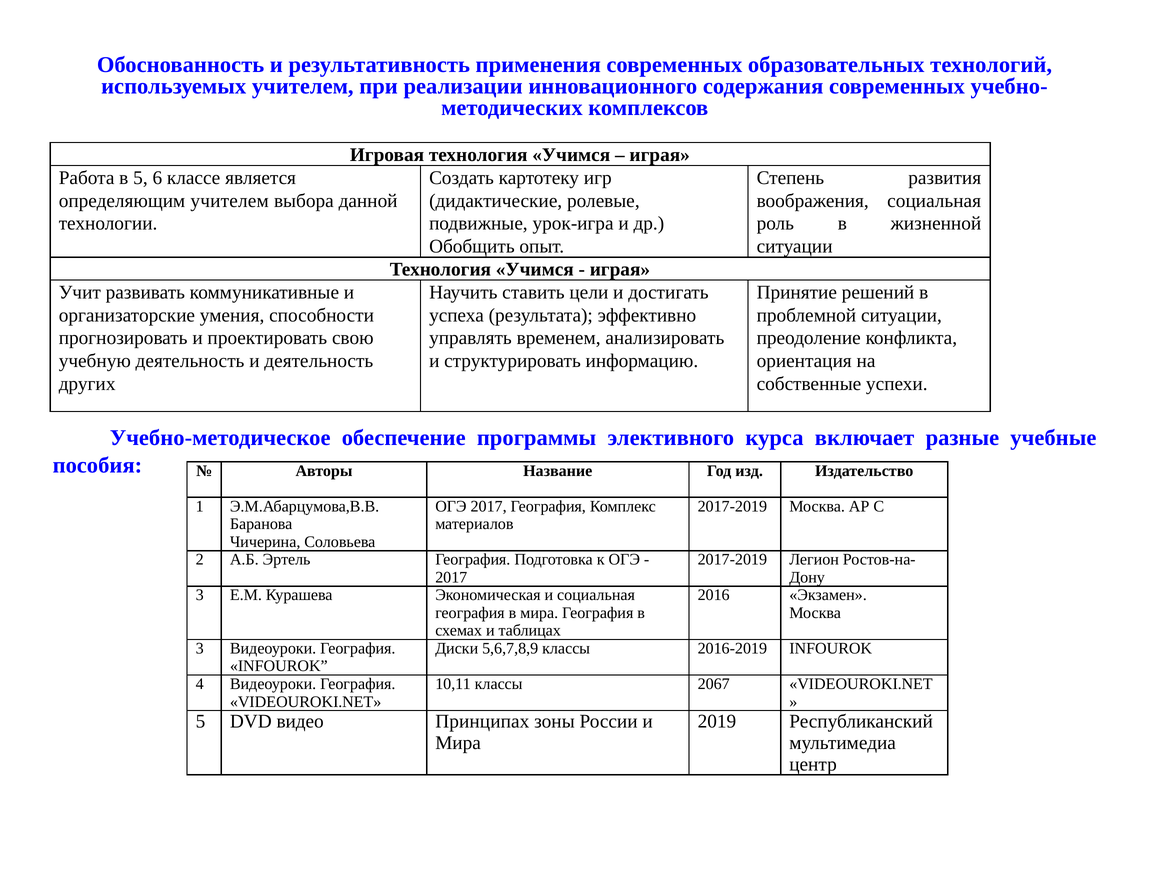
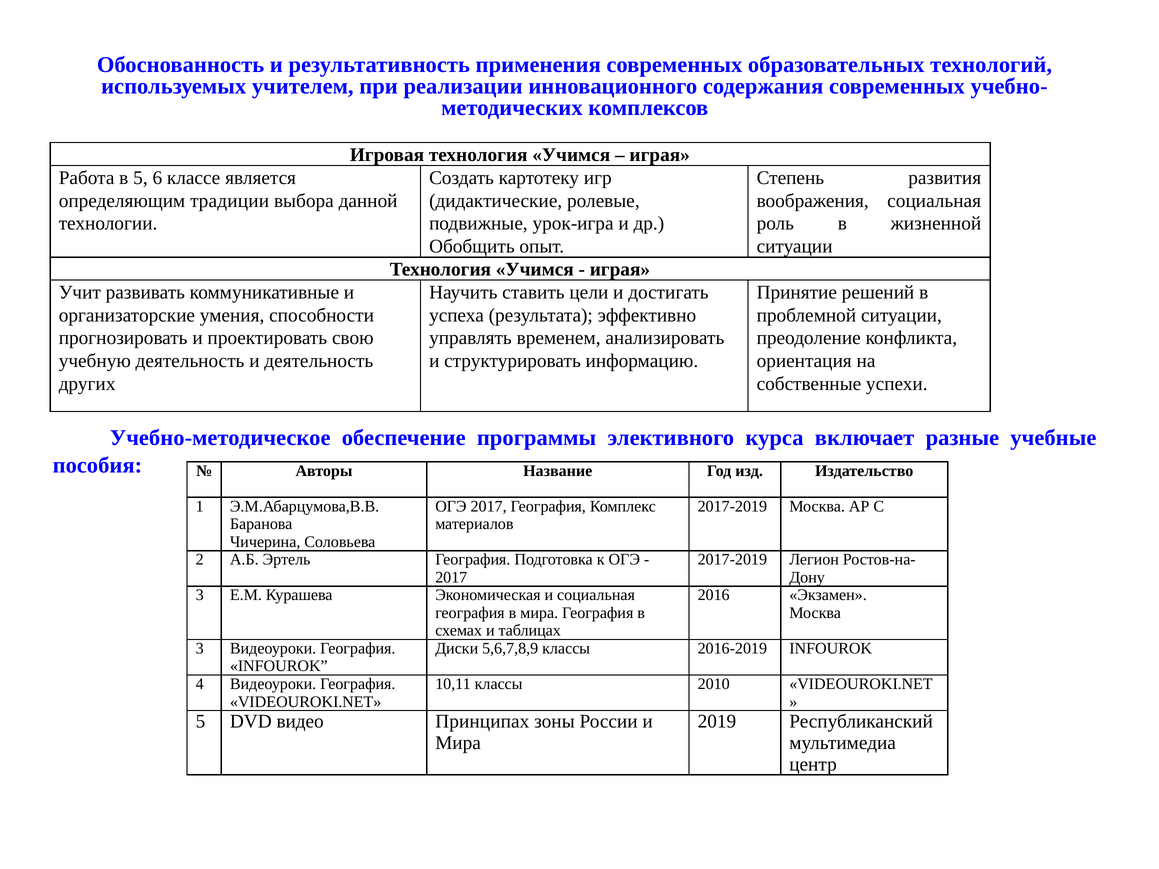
определяющим учителем: учителем -> традиции (230, 201)
2067: 2067 -> 2010 (714, 684)
